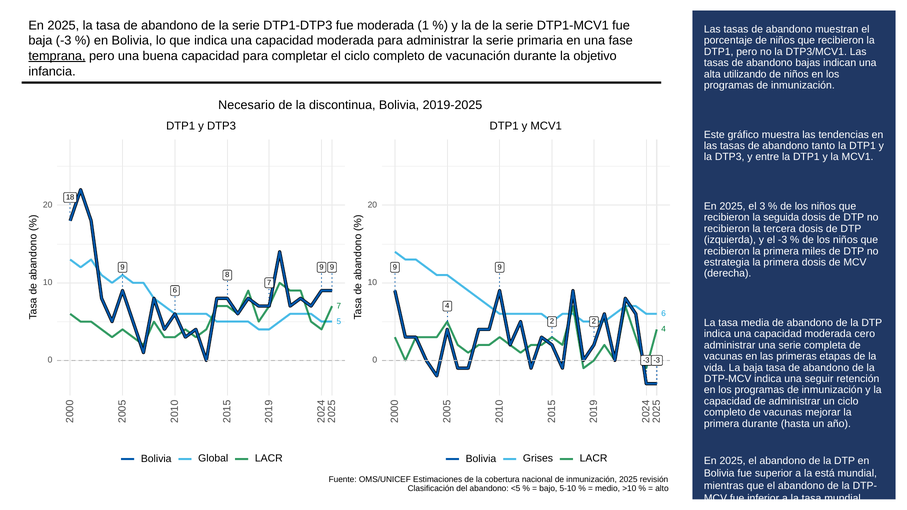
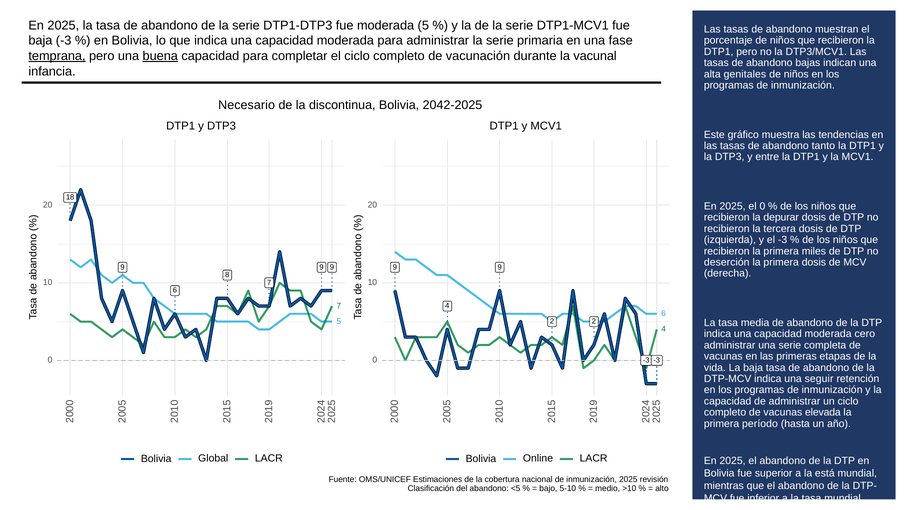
moderada 1: 1 -> 5 (423, 25)
buena underline: none -> present (160, 56)
objetivo: objetivo -> vacunal (595, 56)
utilizando: utilizando -> genitales (745, 74)
2019-2025: 2019-2025 -> 2042-2025 (452, 105)
el 3: 3 -> 0 (762, 206)
seguida: seguida -> depurar (781, 218)
estrategia: estrategia -> deserción (727, 262)
mejorar: mejorar -> elevada (823, 413)
primera durante: durante -> período (760, 424)
Grises: Grises -> Online (538, 459)
